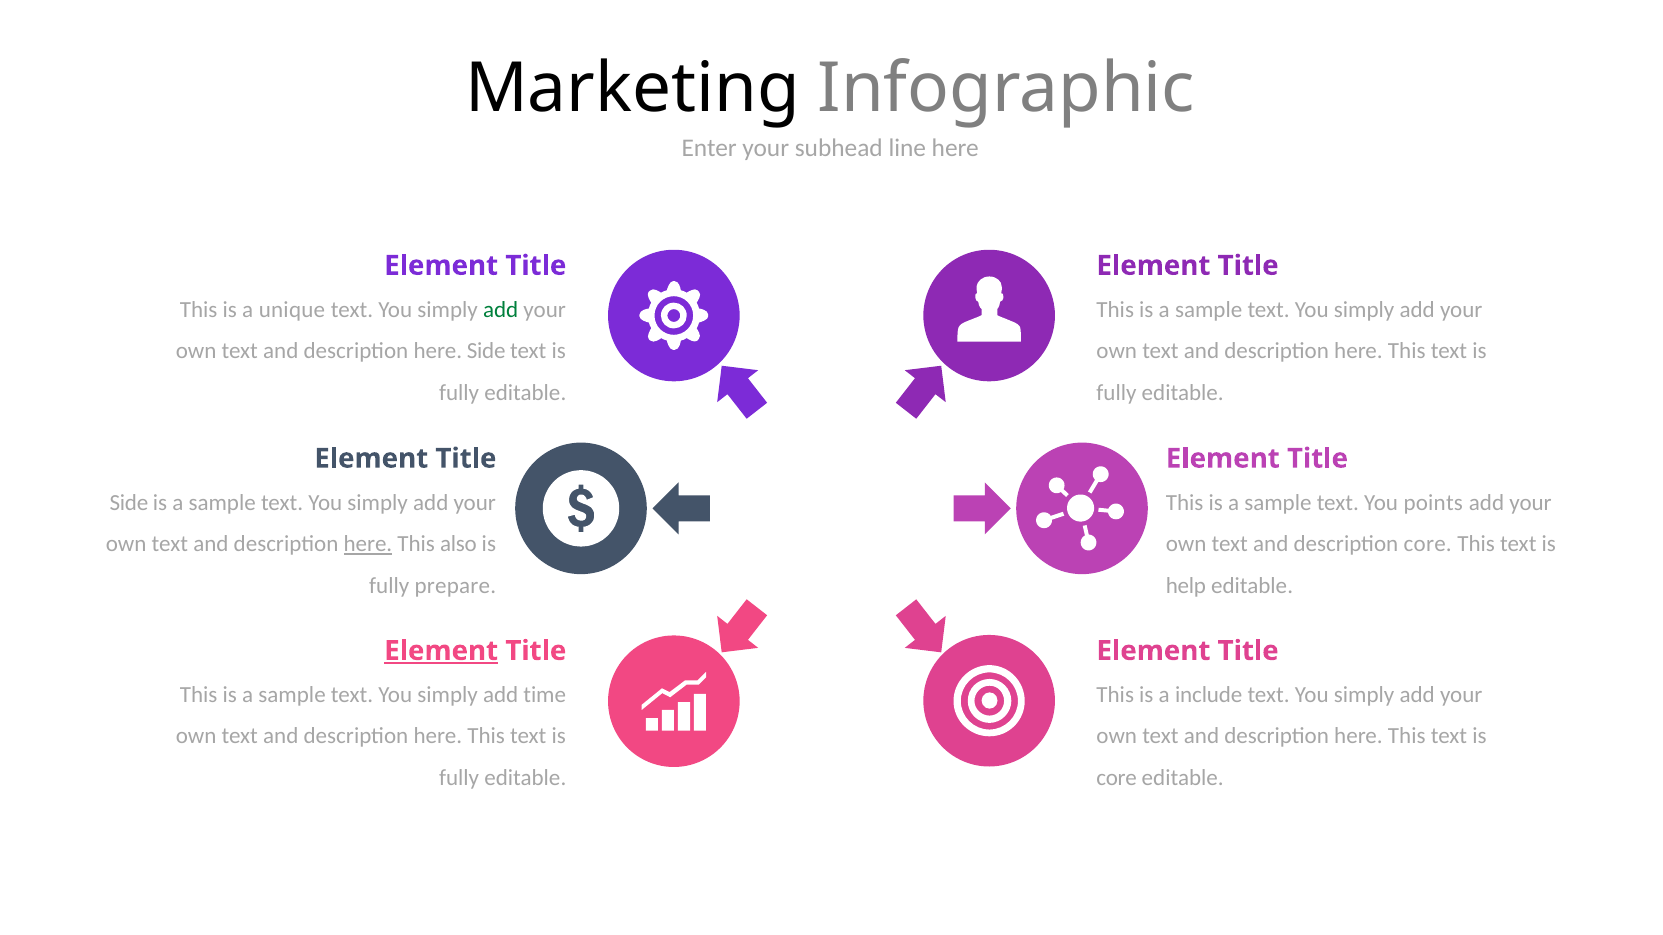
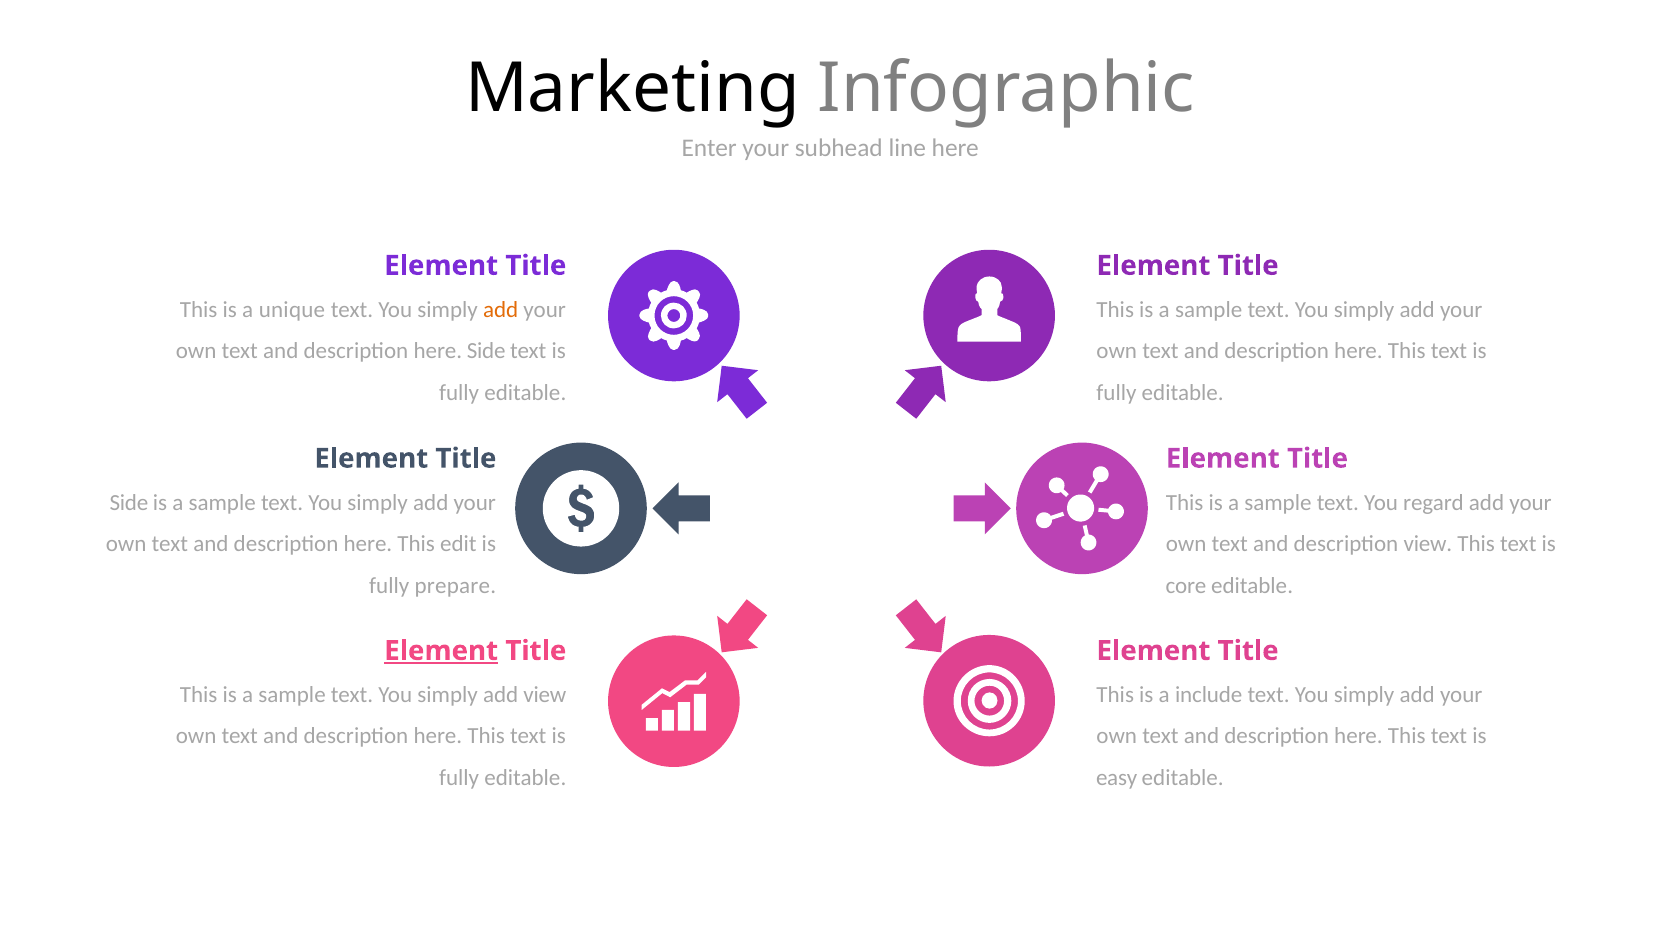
add colour: green -> orange (501, 310)
points: points -> regard (1433, 503)
here underline: present -> none (368, 544)
also: also -> edit (458, 544)
description core: core -> view (1428, 544)
help: help -> core (1186, 586)
add time: time -> view (545, 695)
core: core -> easy (1117, 778)
